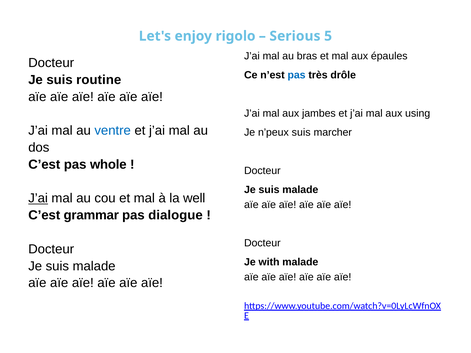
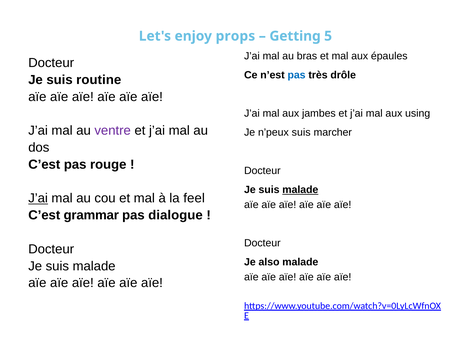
rigolo: rigolo -> props (235, 36)
Serious: Serious -> Getting (295, 36)
ventre colour: blue -> purple (113, 131)
whole: whole -> rouge (108, 165)
malade underline: none -> present (300, 190)
well: well -> feel (194, 198)
with: with -> also (269, 262)
